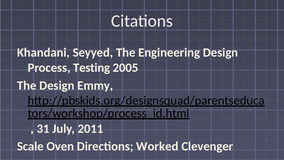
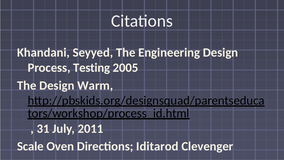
Emmy: Emmy -> Warm (95, 85)
Worked: Worked -> Iditarod (157, 146)
